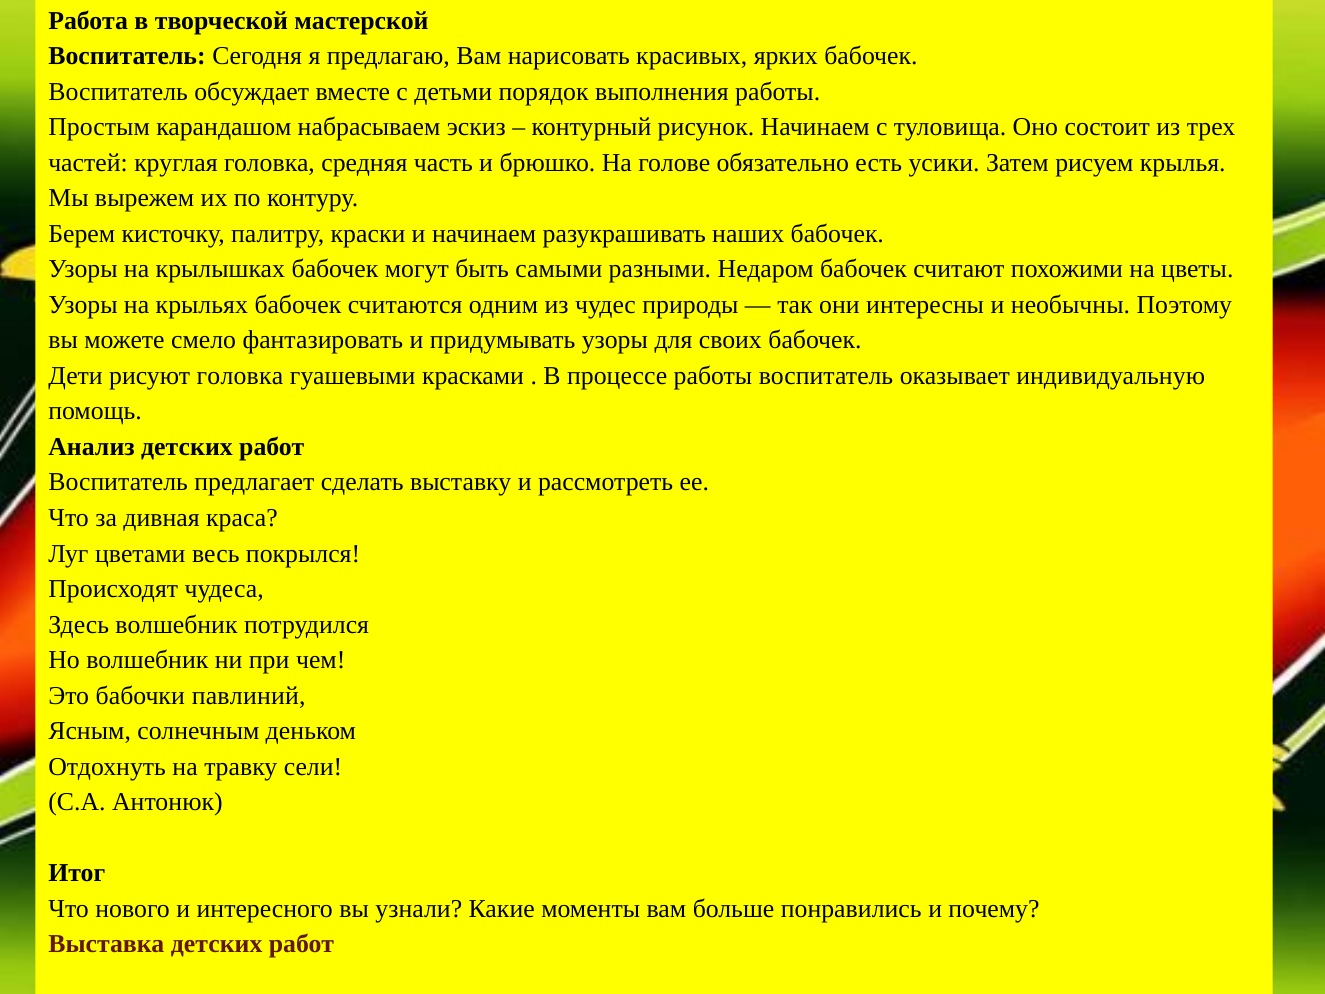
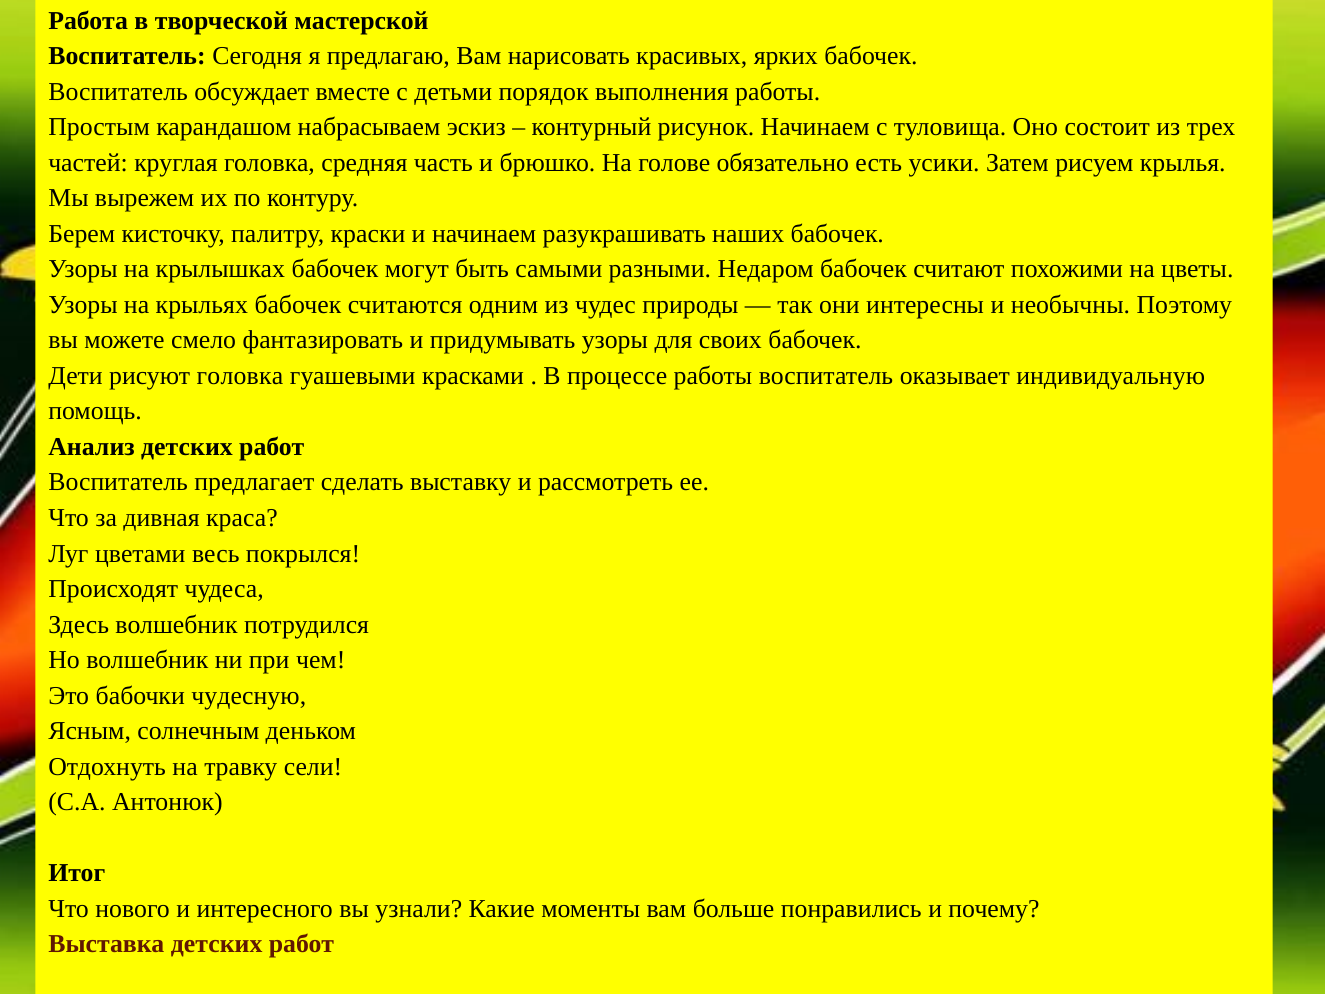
павлиний: павлиний -> чудесную (249, 696)
